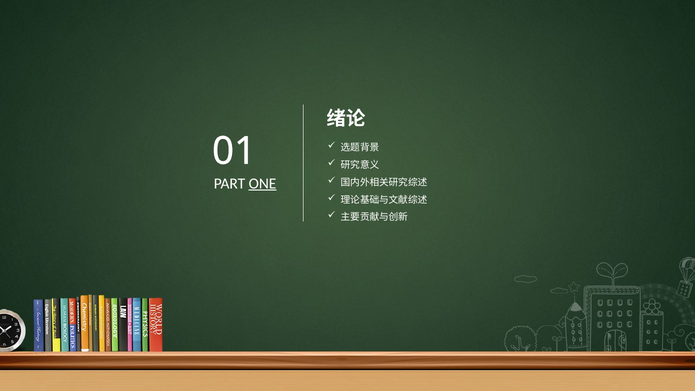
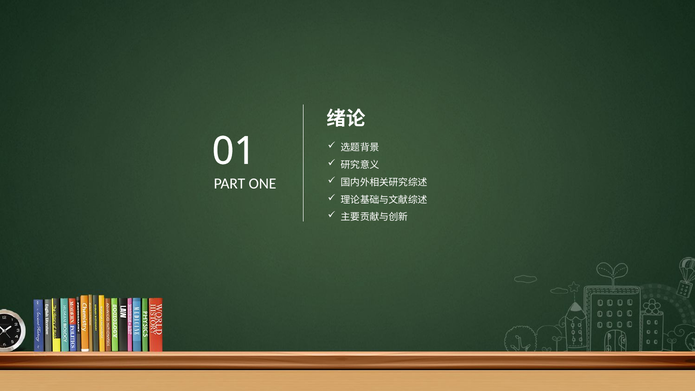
ONE underline: present -> none (263, 183)
